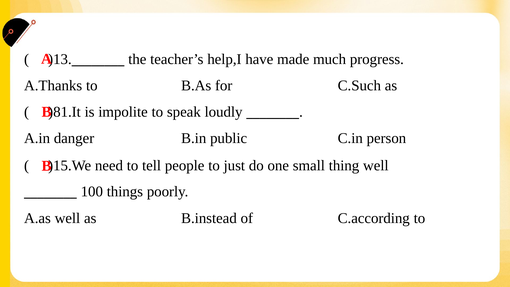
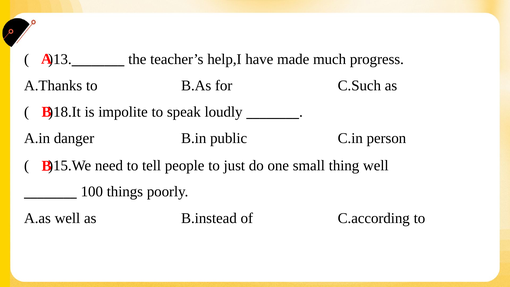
)81.It: )81.It -> )18.It (65, 112)
